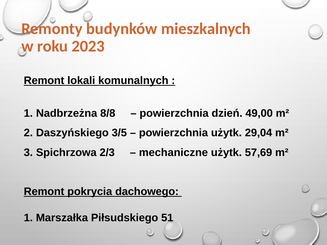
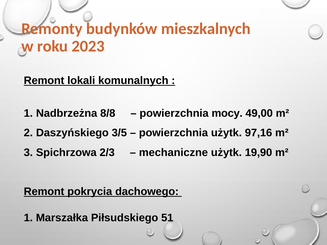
dzień: dzień -> mocy (227, 113)
29,04: 29,04 -> 97,16 (259, 133)
57,69: 57,69 -> 19,90 (259, 153)
